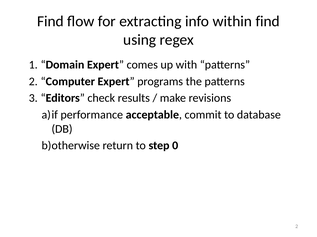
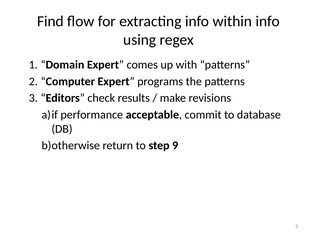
within find: find -> info (268, 21)
0: 0 -> 9 (175, 146)
